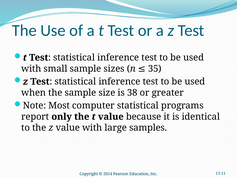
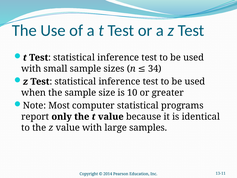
35: 35 -> 34 (155, 69)
38: 38 -> 10 (132, 93)
